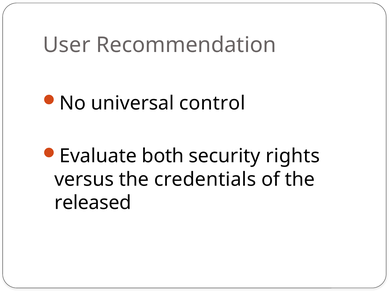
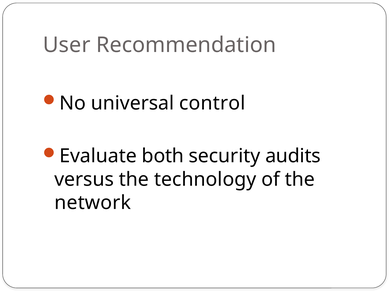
rights: rights -> audits (293, 156)
credentials: credentials -> technology (205, 179)
released: released -> network (93, 203)
